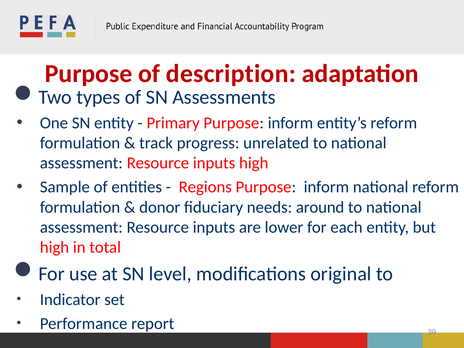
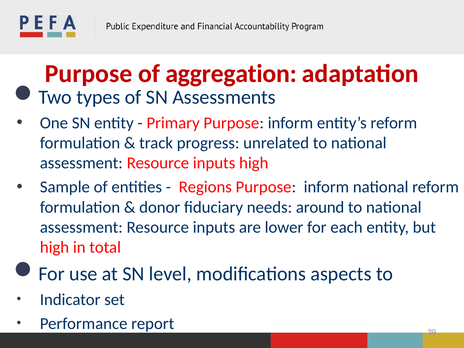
description: description -> aggregation (231, 74)
original: original -> aspects (341, 274)
